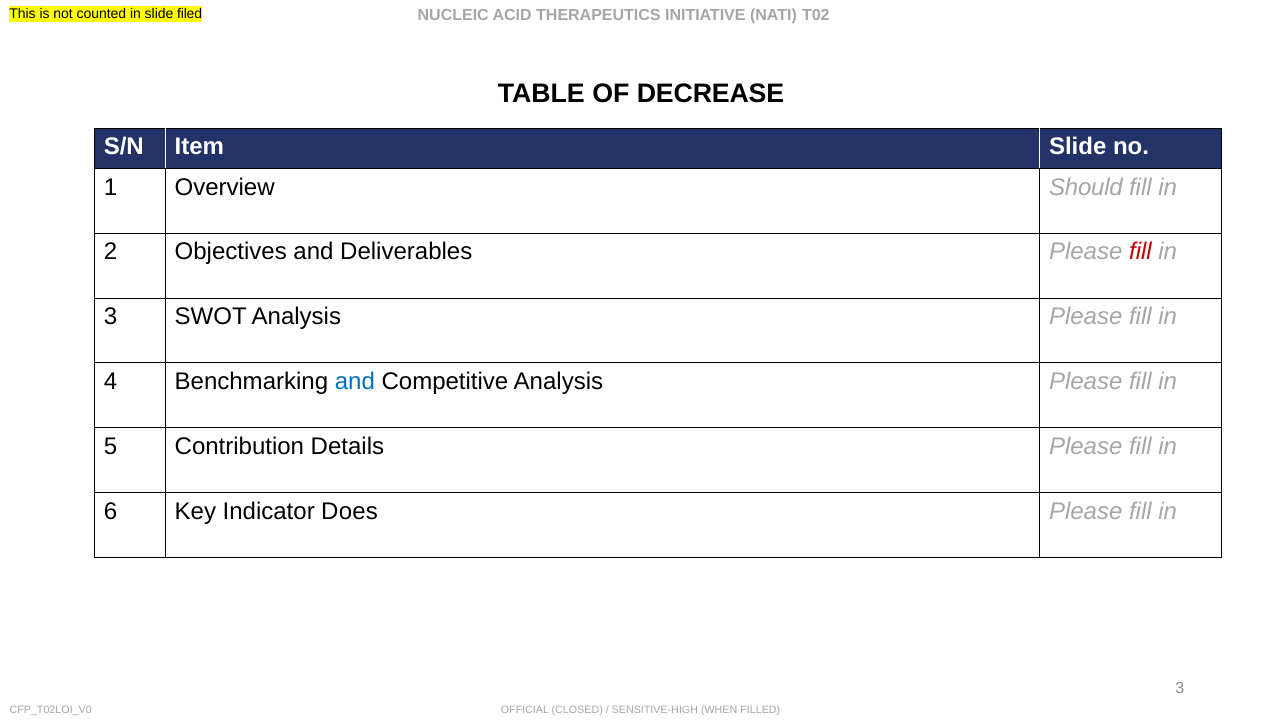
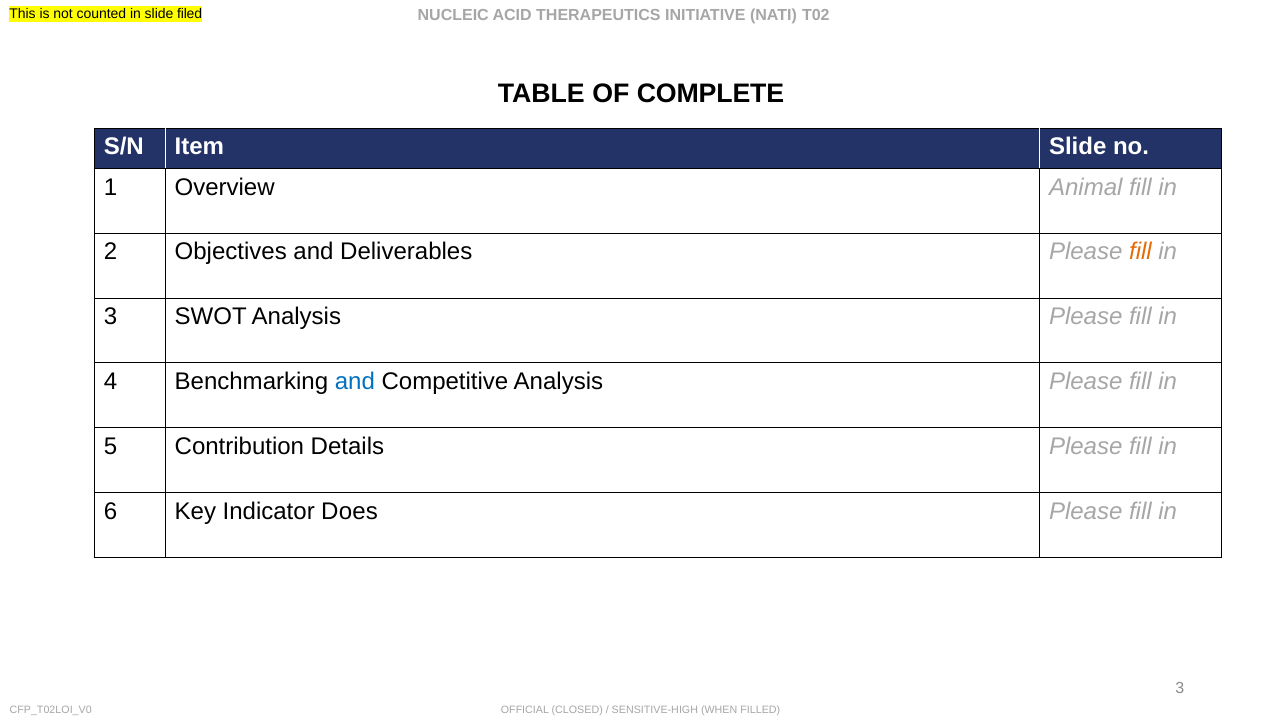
DECREASE: DECREASE -> COMPLETE (711, 93)
Should: Should -> Animal (1086, 187)
fill colour: red -> orange (1140, 252)
